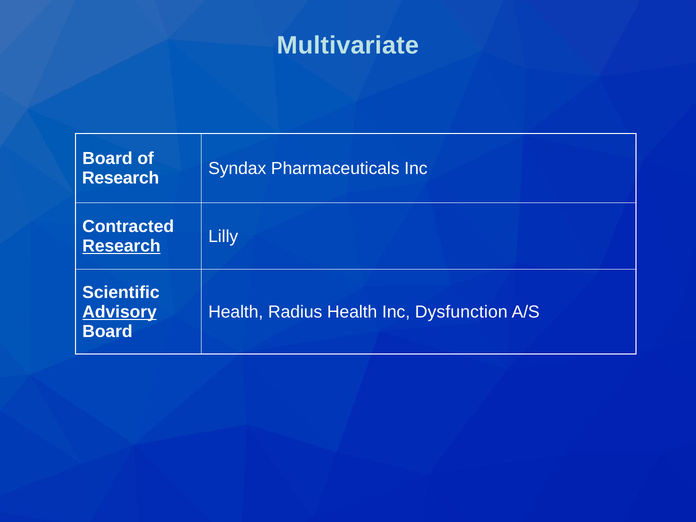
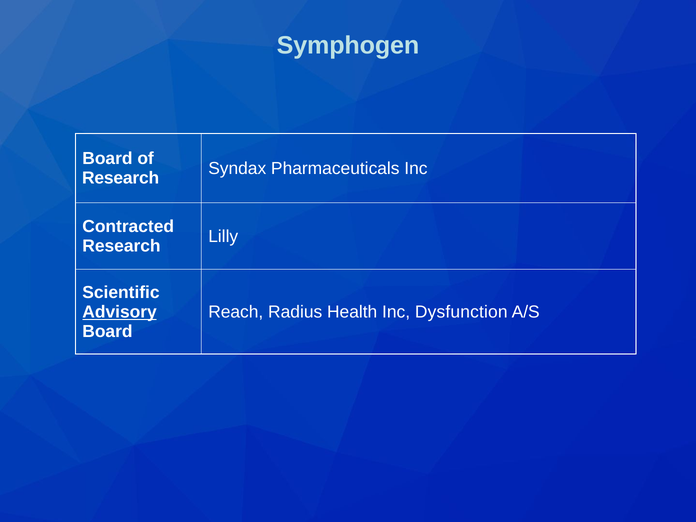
Multivariate: Multivariate -> Symphogen (348, 45)
Research underline: present -> none (121, 246)
Health: Health -> Reach (236, 312)
